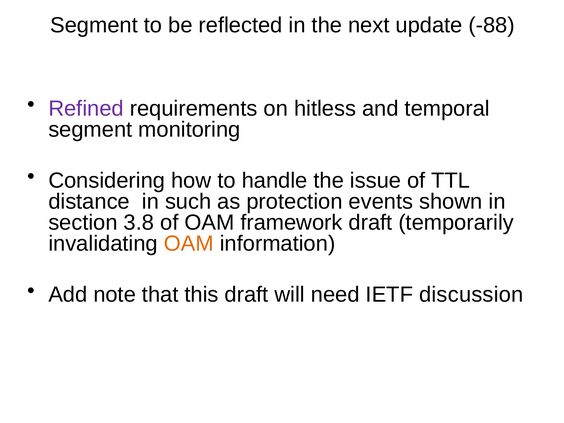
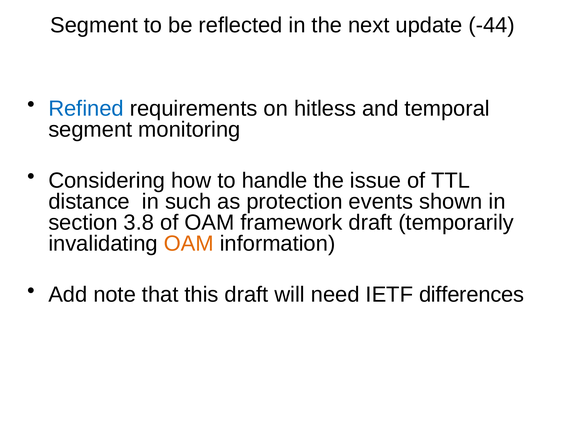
-88: -88 -> -44 (492, 25)
Refined colour: purple -> blue (86, 108)
discussion: discussion -> differences (472, 295)
